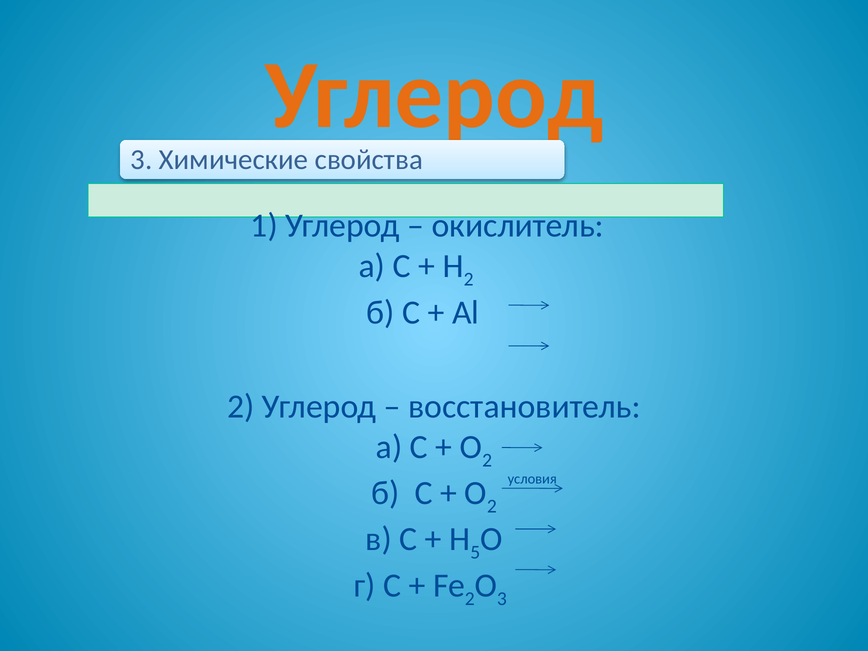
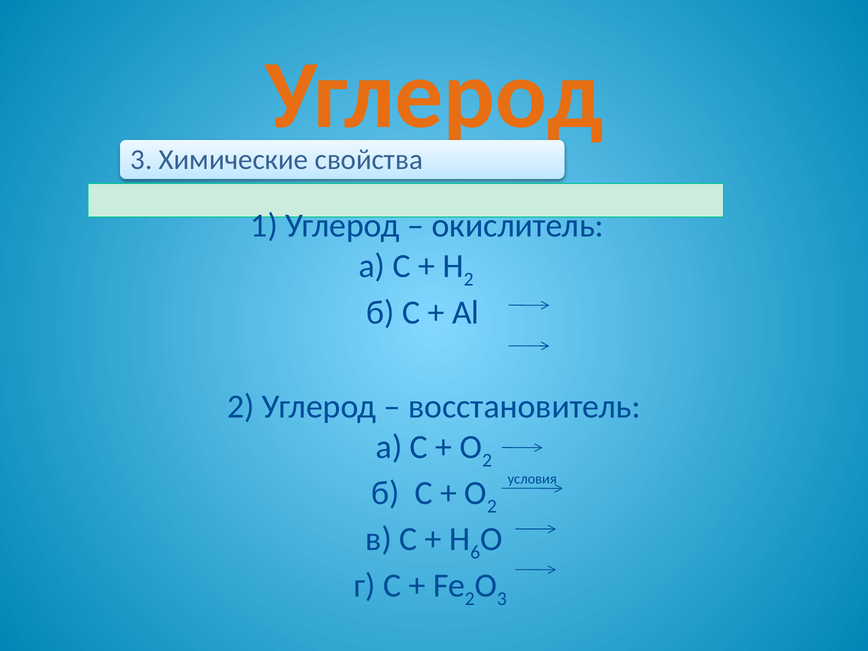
5: 5 -> 6 (475, 553)
